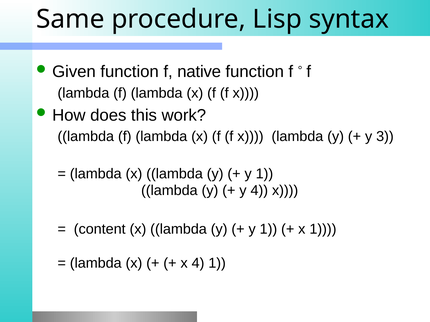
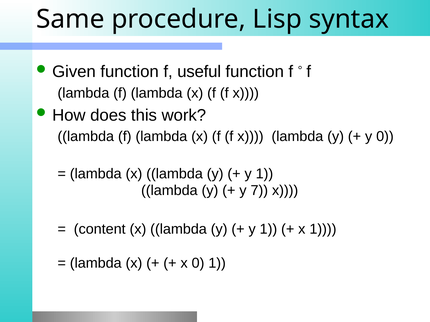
native: native -> useful (199, 72)
y 3: 3 -> 0 (385, 137)
y 4: 4 -> 7 (259, 191)
x 4: 4 -> 0 (198, 263)
